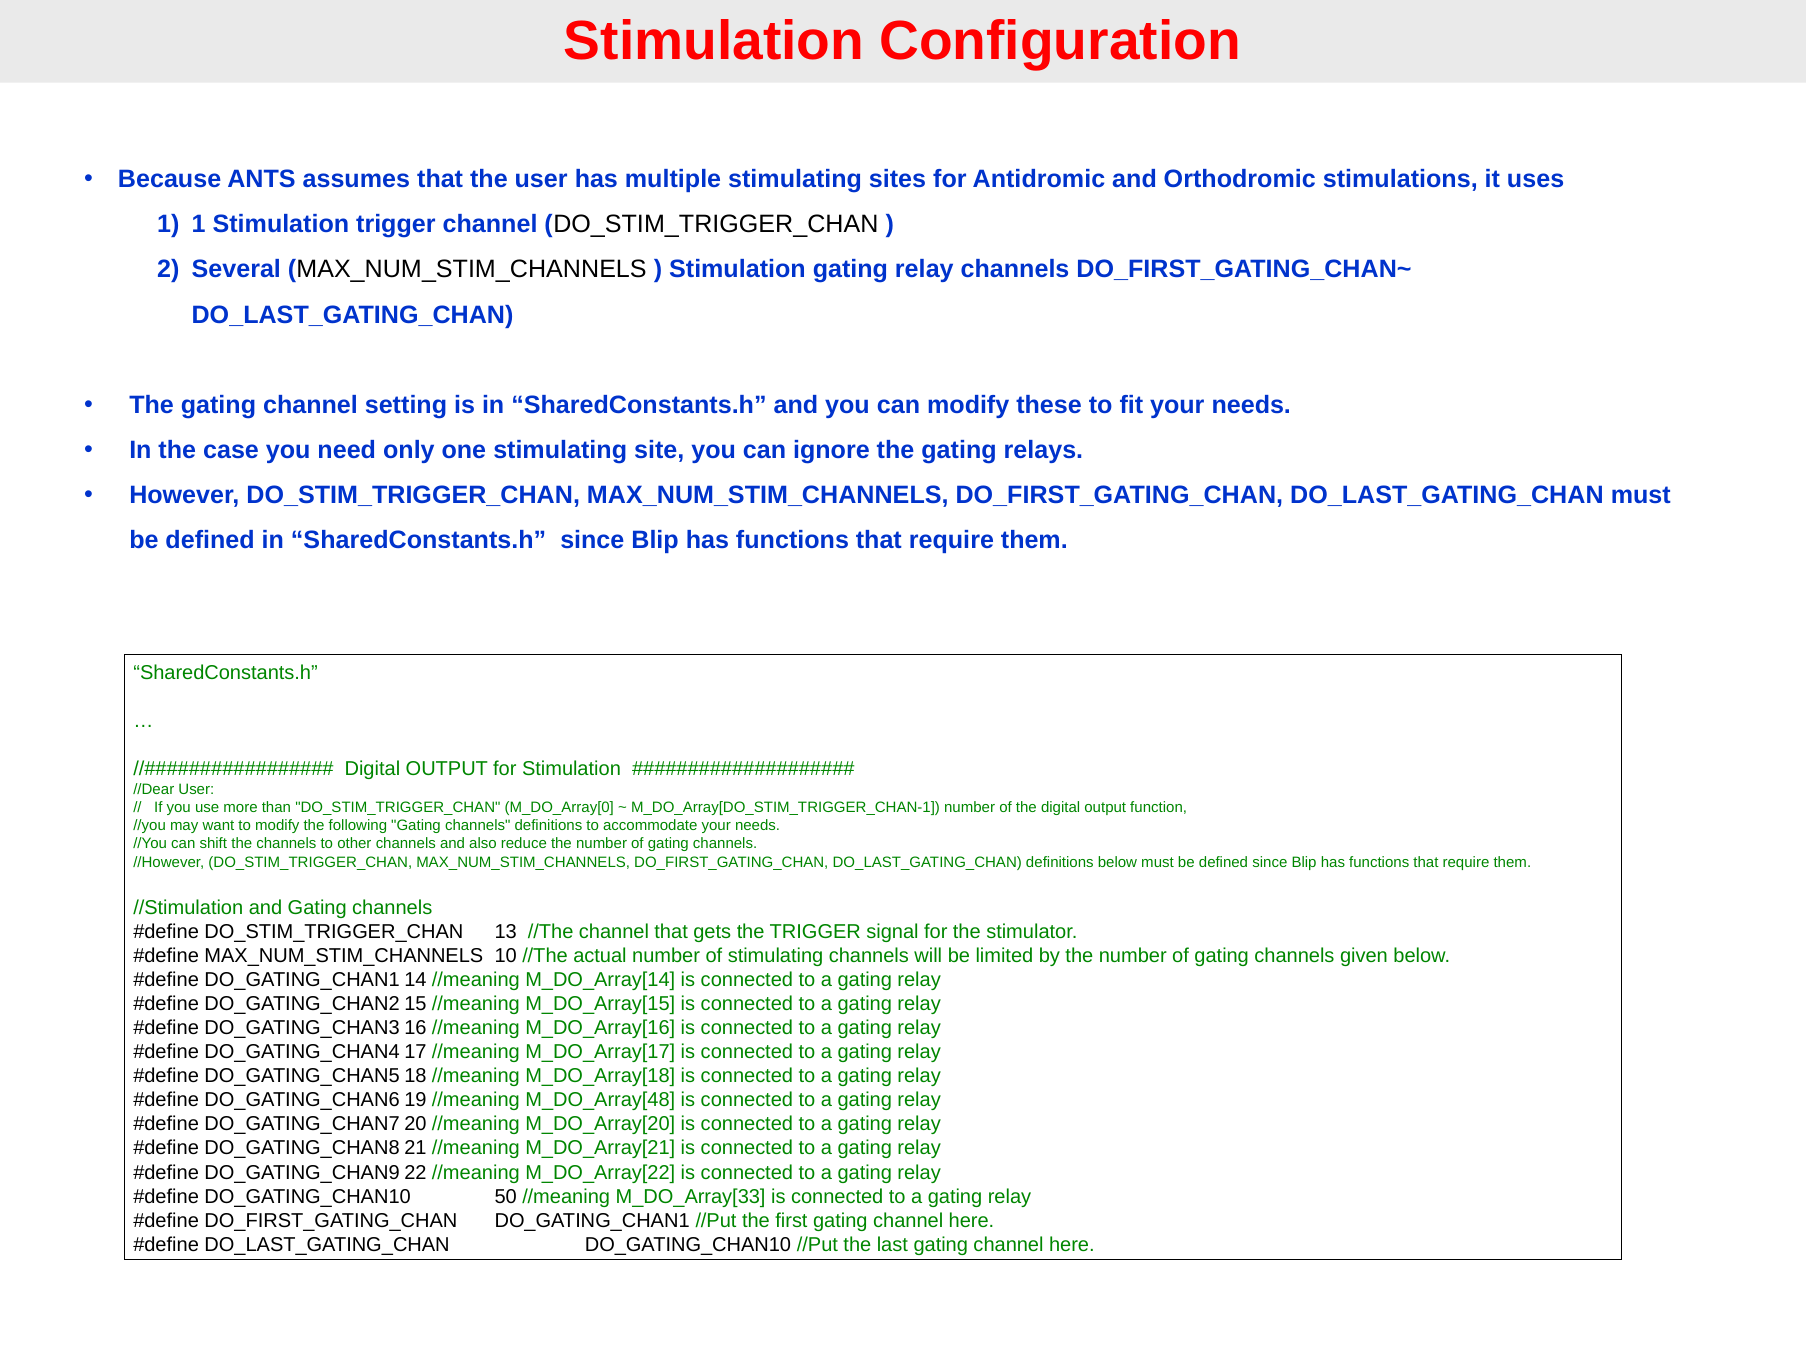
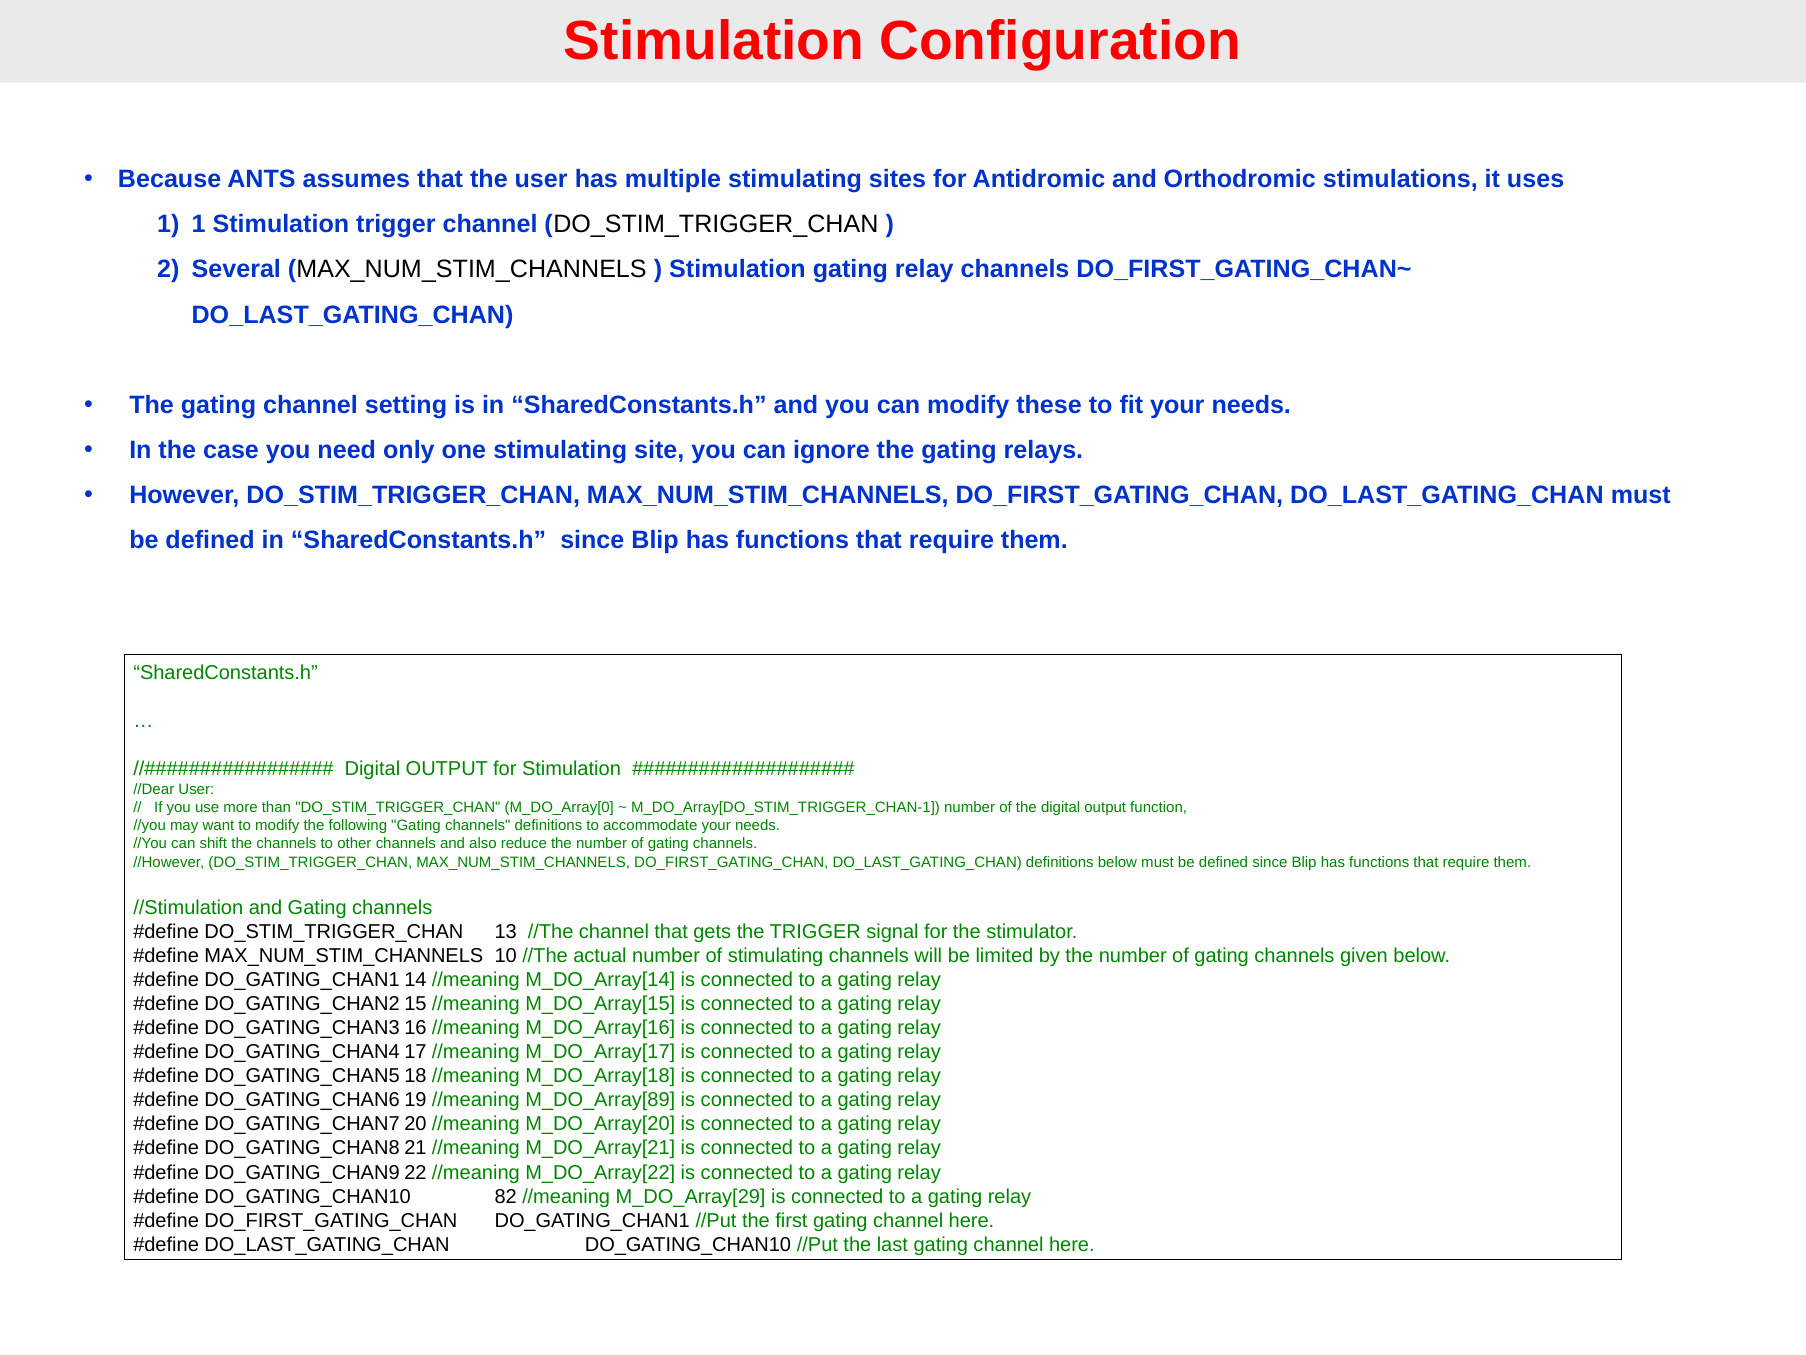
M_DO_Array[48: M_DO_Array[48 -> M_DO_Array[89 (600, 1100)
50: 50 -> 82 (506, 1196)
M_DO_Array[33: M_DO_Array[33 -> M_DO_Array[29 (691, 1196)
